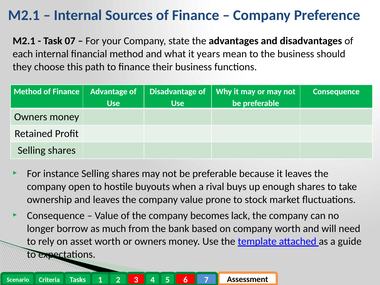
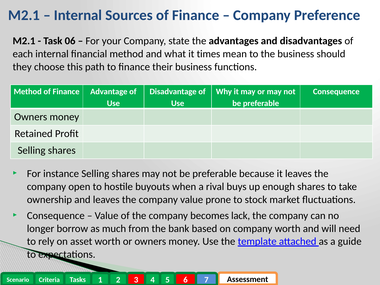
07: 07 -> 06 (70, 41)
years: years -> times (208, 54)
